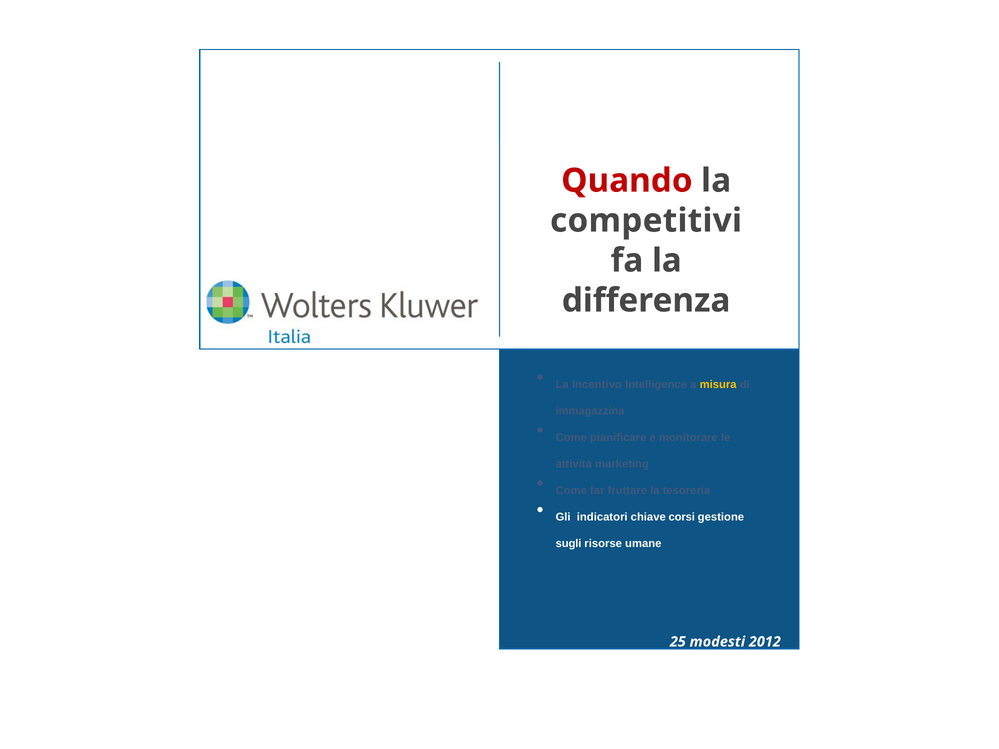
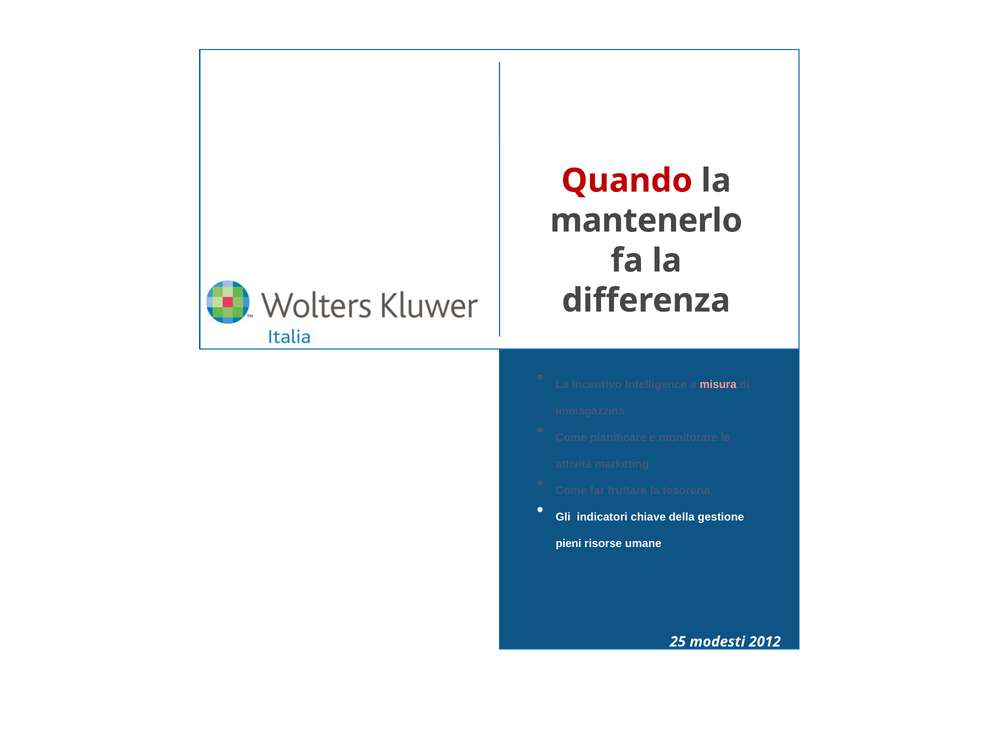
competitivi: competitivi -> mantenerlo (646, 221)
misura colour: yellow -> pink (718, 384)
corsi: corsi -> della (682, 517)
sugli: sugli -> pieni (569, 544)
